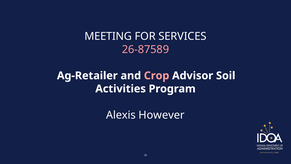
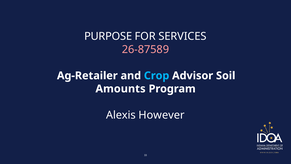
MEETING: MEETING -> PURPOSE (108, 36)
Crop colour: pink -> light blue (157, 76)
Activities: Activities -> Amounts (121, 89)
